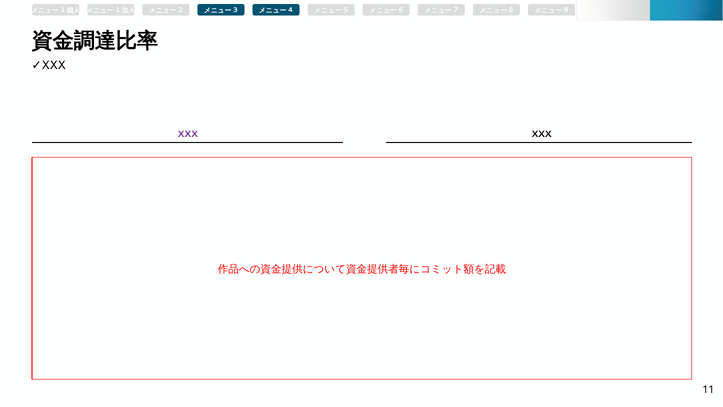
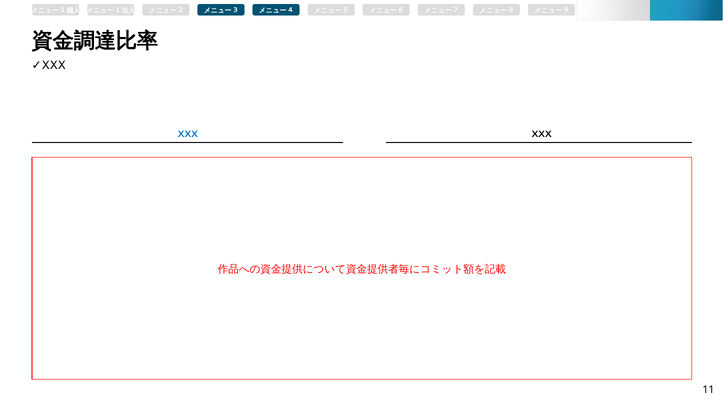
XXX colour: purple -> blue (188, 134)
